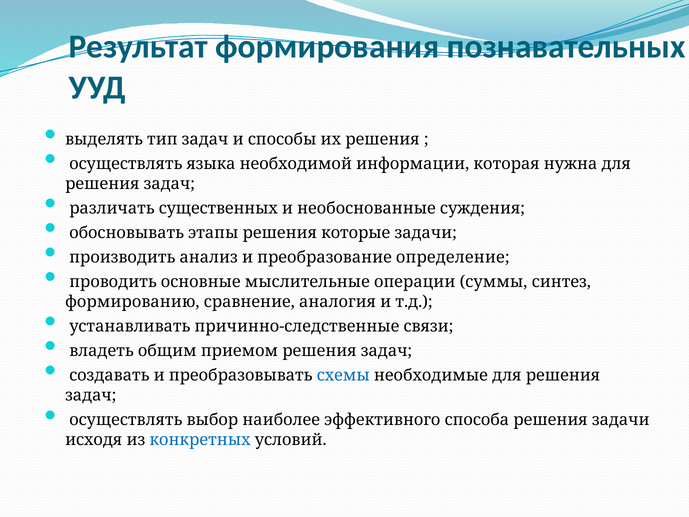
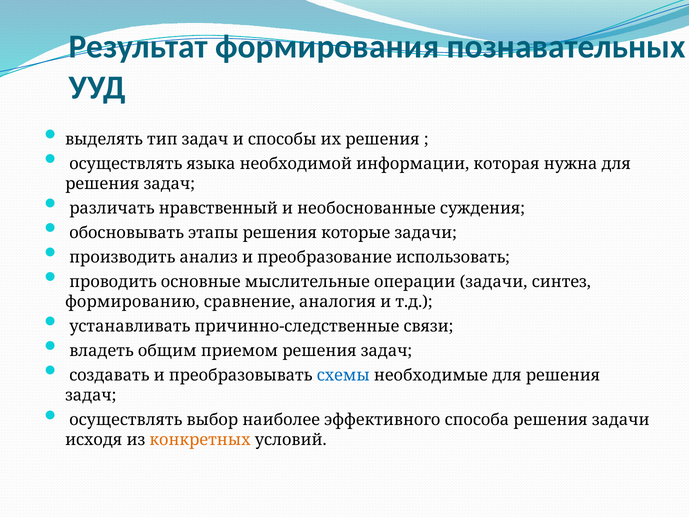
существенных: существенных -> нравственный (218, 208)
определение: определение -> использовать (453, 257)
операции суммы: суммы -> задачи (494, 282)
конкретных colour: blue -> orange (200, 440)
